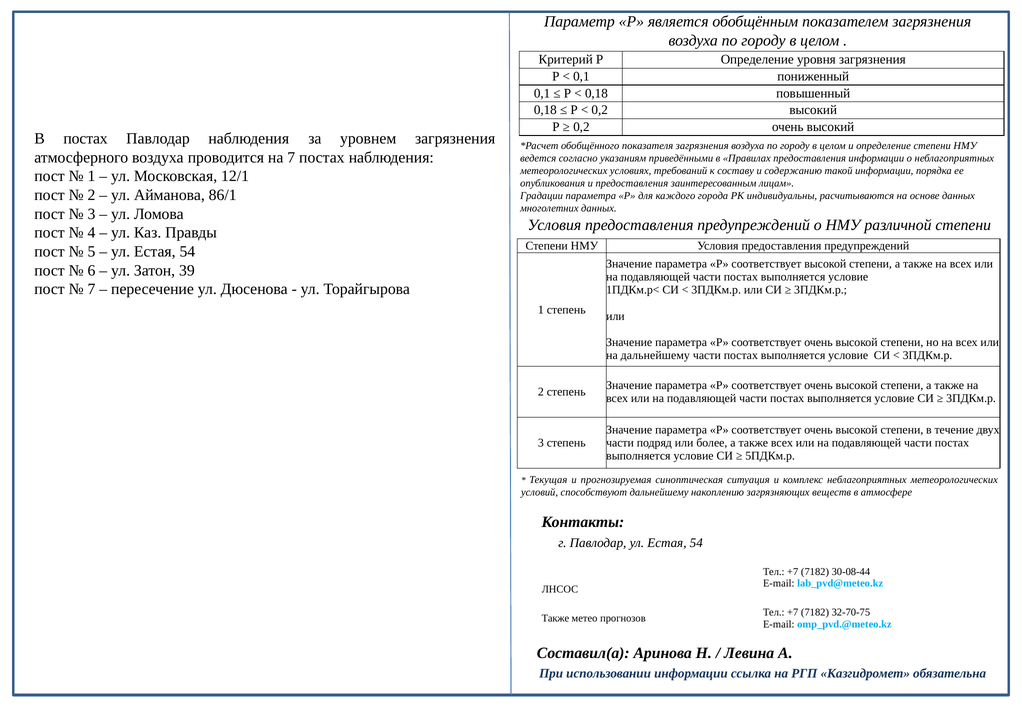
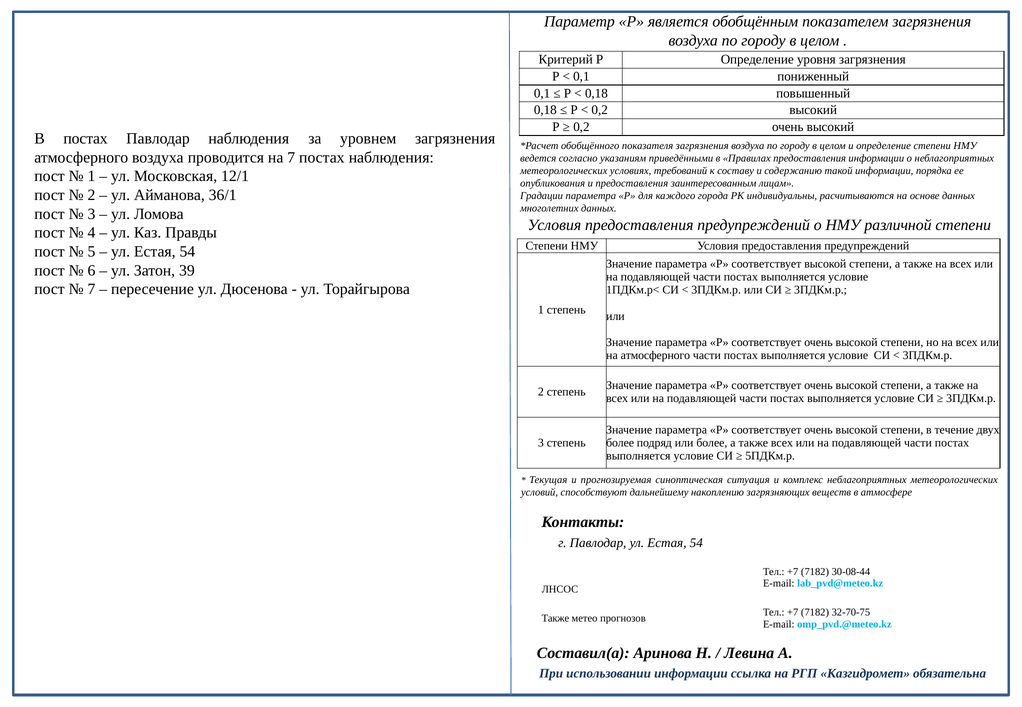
86/1: 86/1 -> 36/1 (223, 195)
на дальнейшему: дальнейшему -> атмосферного (655, 356)
части: части -> более (620, 443)
